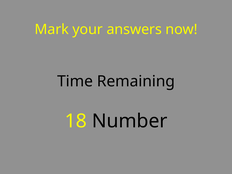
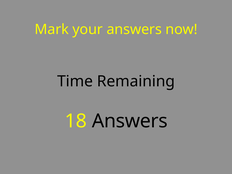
18 Number: Number -> Answers (130, 121)
